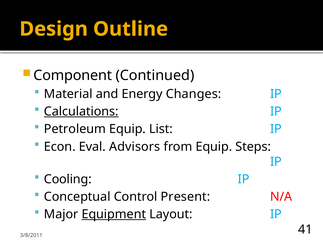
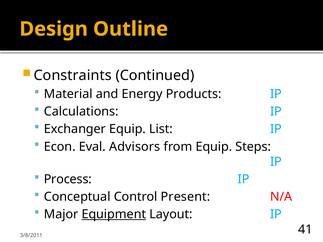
Component: Component -> Constraints (73, 76)
Changes: Changes -> Products (194, 94)
Calculations underline: present -> none (81, 112)
Petroleum: Petroleum -> Exchanger (75, 129)
Cooling: Cooling -> Process (68, 179)
